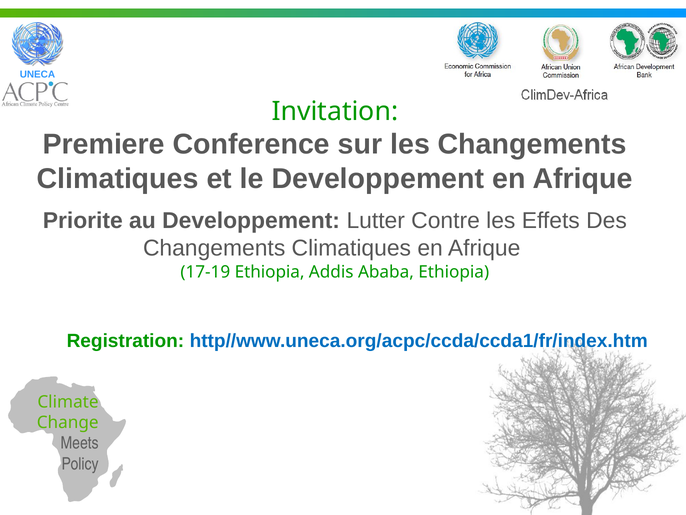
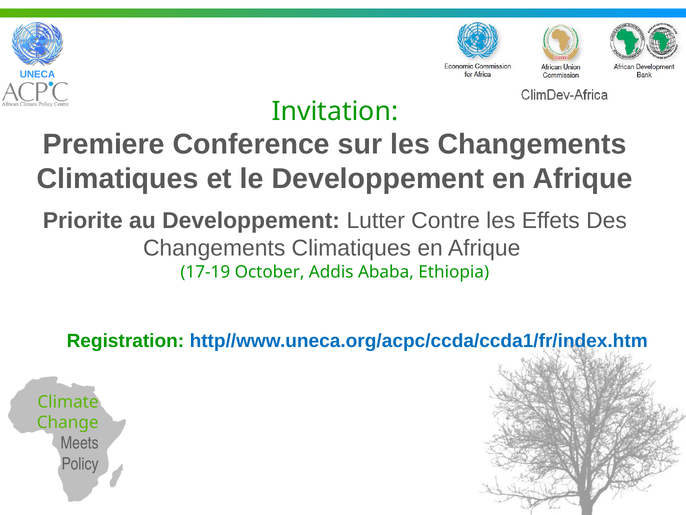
17-19 Ethiopia: Ethiopia -> October (270, 272)
